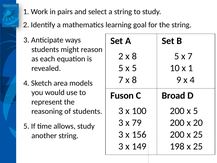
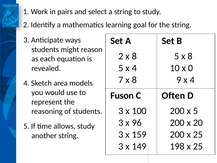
5 x 7: 7 -> 8 (190, 56)
5 x 5: 5 -> 4 (134, 68)
x 1: 1 -> 0 (191, 68)
Broad: Broad -> Often (173, 95)
79: 79 -> 96 (137, 123)
156: 156 -> 159 (139, 134)
